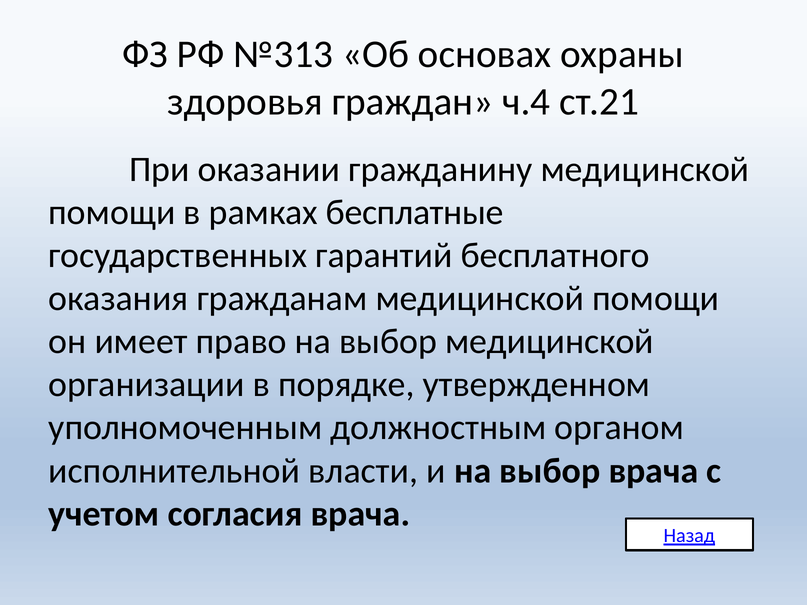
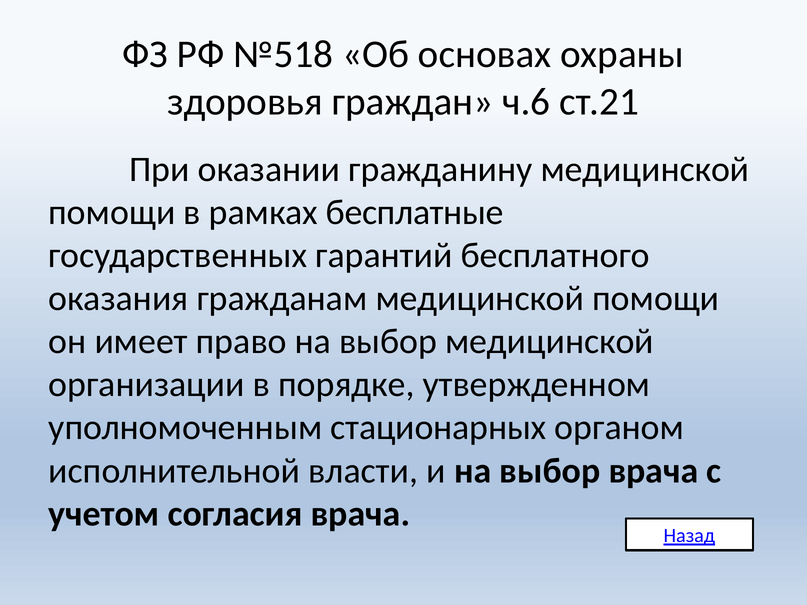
№313: №313 -> №518 (283, 55)
ч.4: ч.4 -> ч.6 (526, 102)
должностным: должностным -> стационарных (438, 428)
